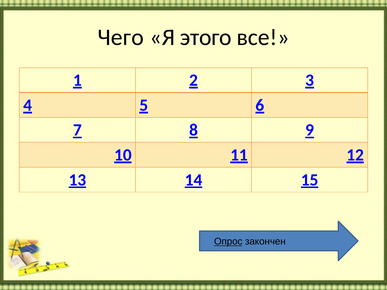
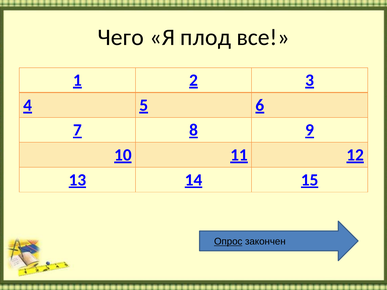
этого: этого -> плод (206, 37)
